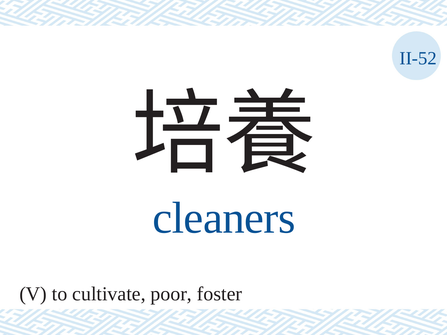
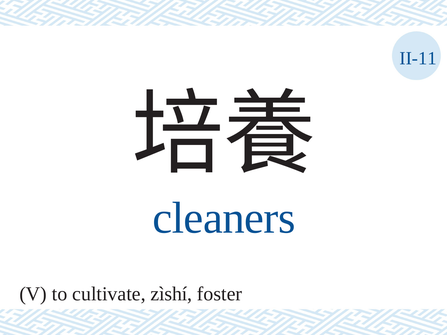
II-52: II-52 -> II-11 (418, 59)
poor: poor -> zìshí (171, 294)
